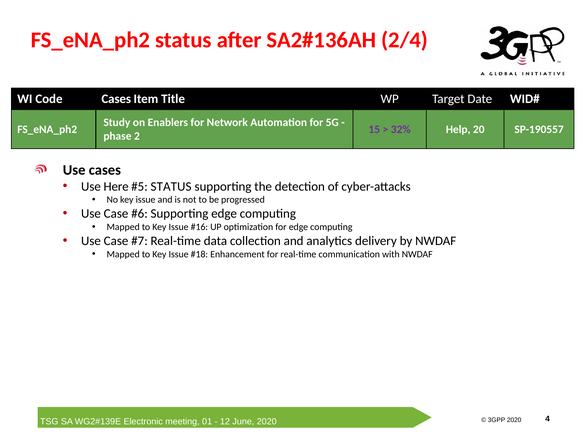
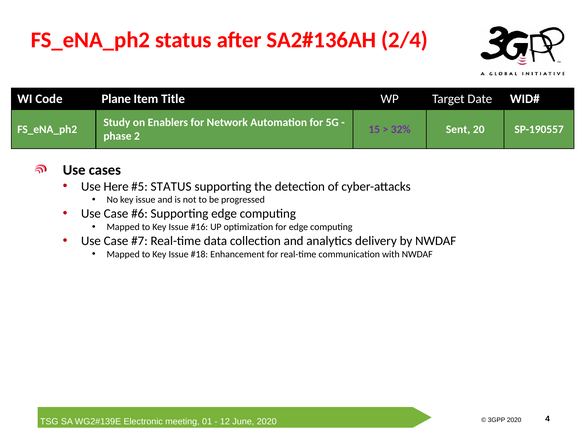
Code Cases: Cases -> Plane (116, 99)
Help: Help -> Sent (458, 129)
